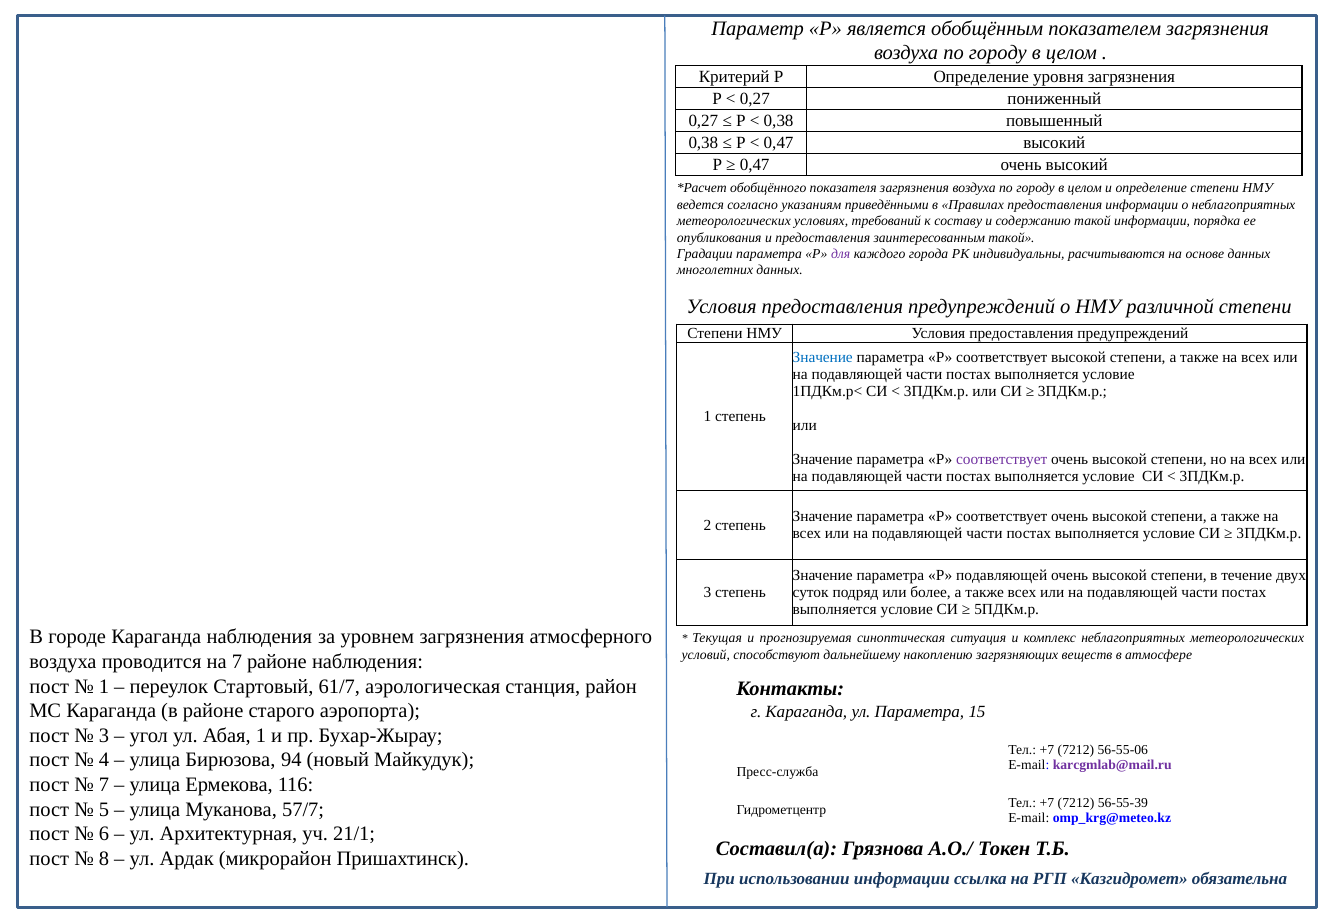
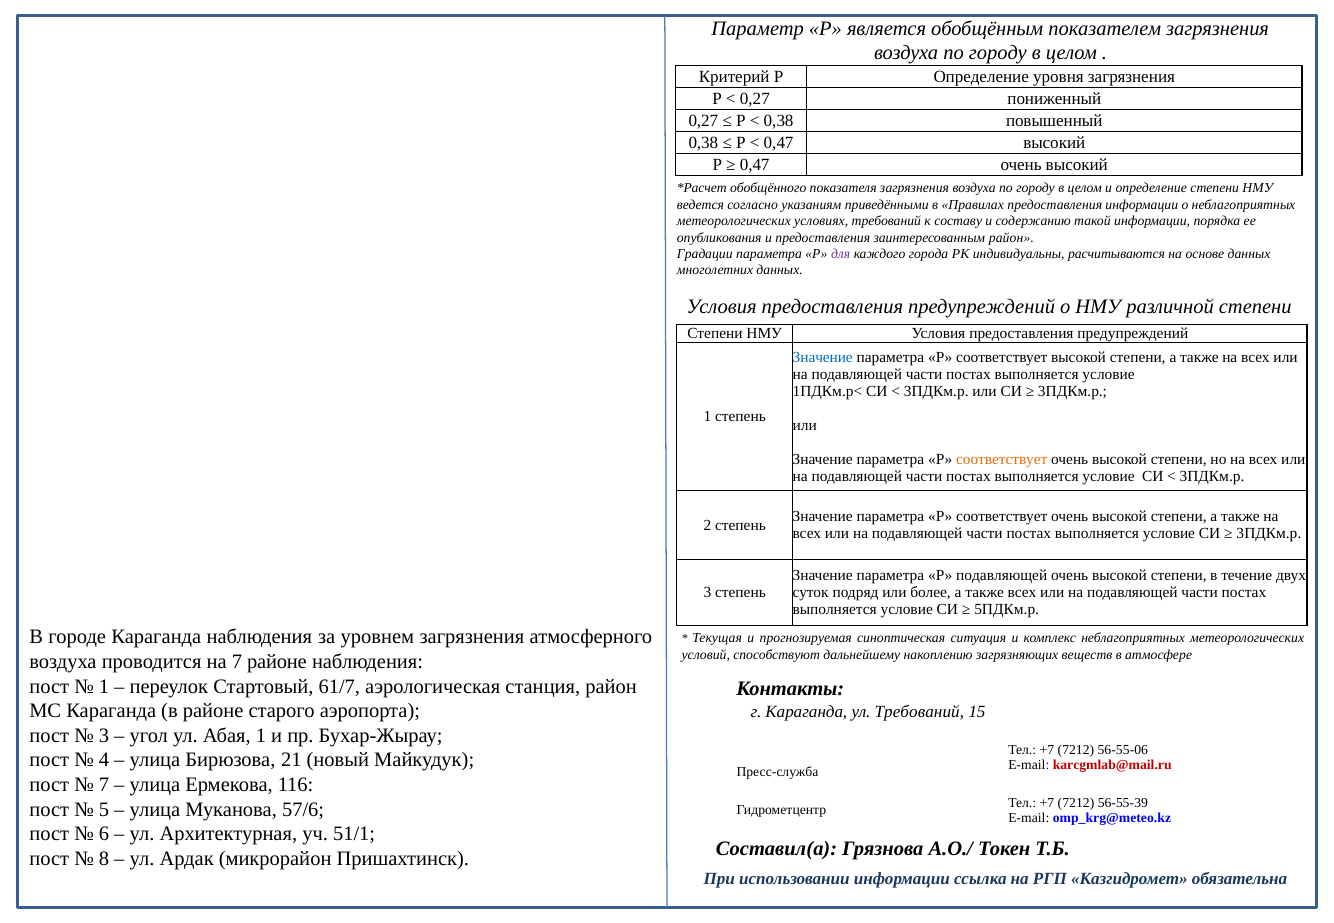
заинтересованным такой: такой -> район (1011, 238)
соответствует colour: purple -> orange (1002, 460)
ул Параметра: Параметра -> Требований (919, 712)
94: 94 -> 21 (291, 761)
karcgmlab@mail.ru colour: purple -> red (1112, 765)
57/7: 57/7 -> 57/6 (303, 810)
21/1: 21/1 -> 51/1 (354, 835)
